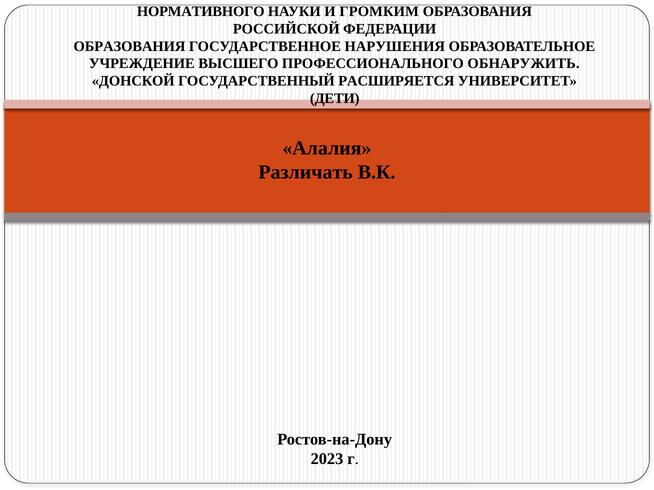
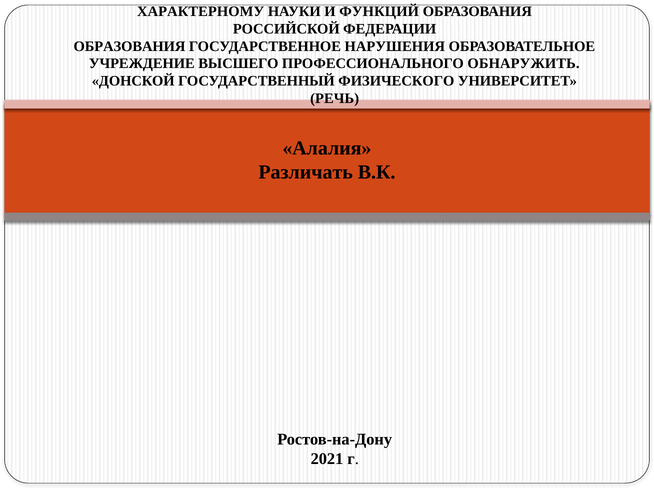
НОРМАТИВНОГО: НОРМАТИВНОГО -> ХАРАКТЕРНОМУ (201, 11)
ГРОМКИМ: ГРОМКИМ -> ФУНКЦИЙ (379, 11)
РАСШИРЯЕТСЯ: РАСШИРЯЕТСЯ -> ФИЗИЧЕСКОГО (396, 81)
ДЕТИ: ДЕТИ -> РЕЧЬ (335, 99)
2023: 2023 -> 2021 (327, 459)
